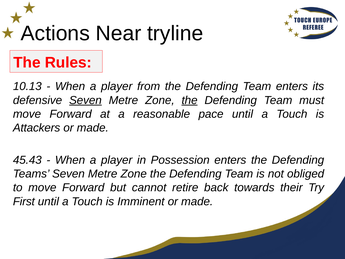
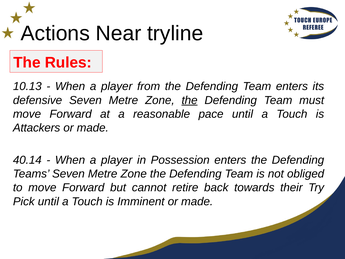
Seven underline: present -> none (85, 100)
45.43: 45.43 -> 40.14 (27, 160)
First: First -> Pick (24, 201)
